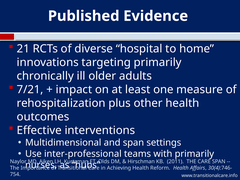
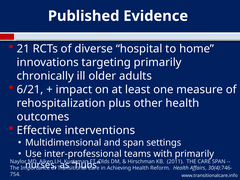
7/21: 7/21 -> 6/21 (30, 90)
